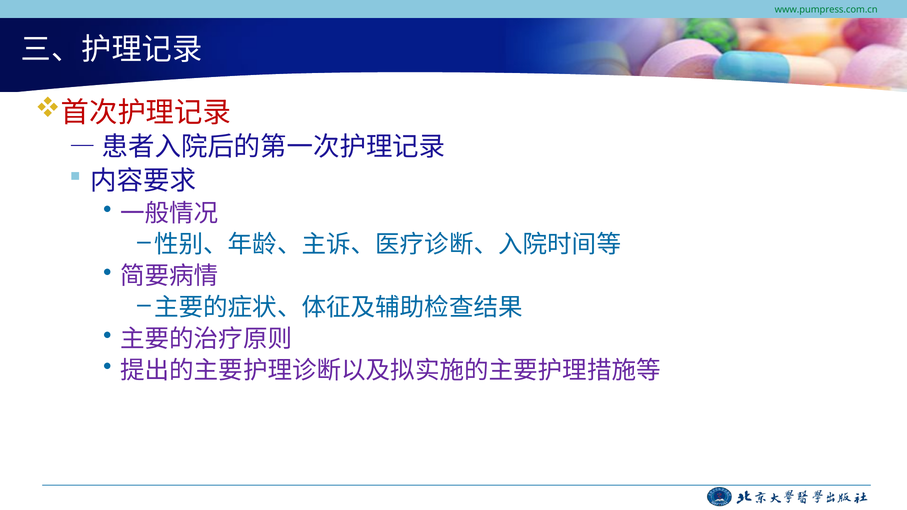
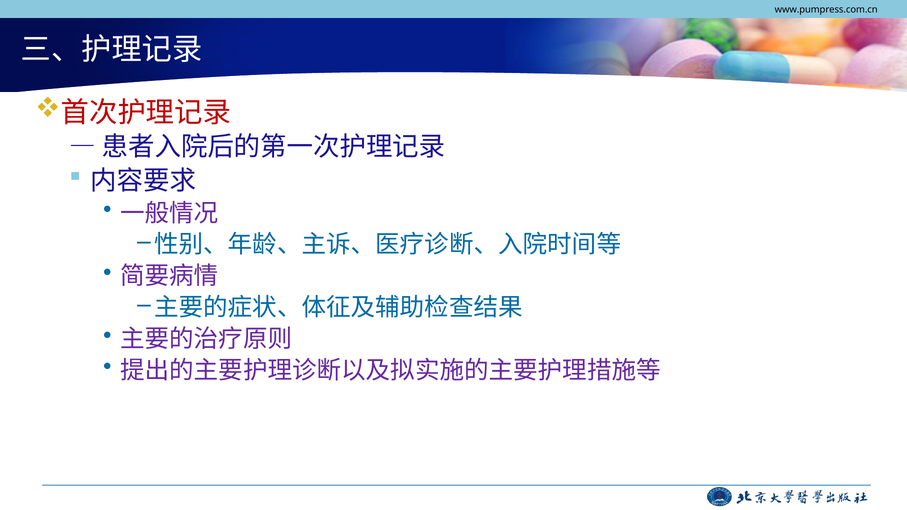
www.pumpress.com.cn colour: green -> black (826, 10)
